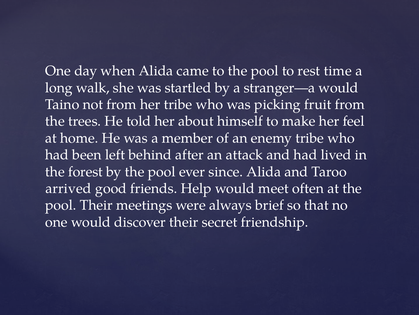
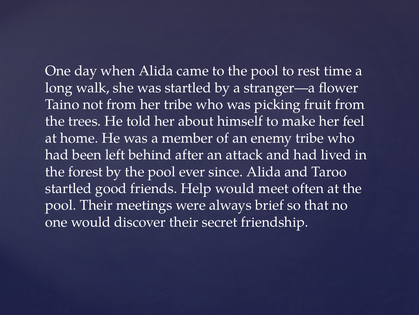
stranger—a would: would -> flower (338, 88)
arrived: arrived -> startled (68, 188)
